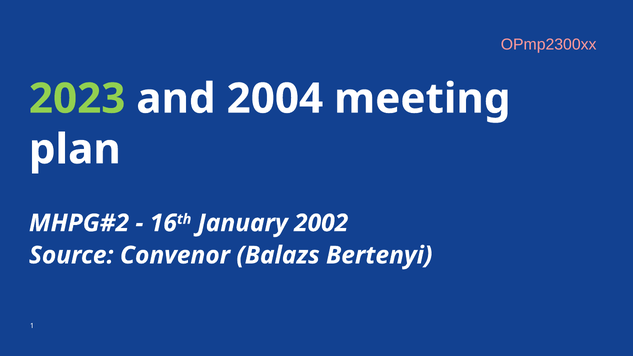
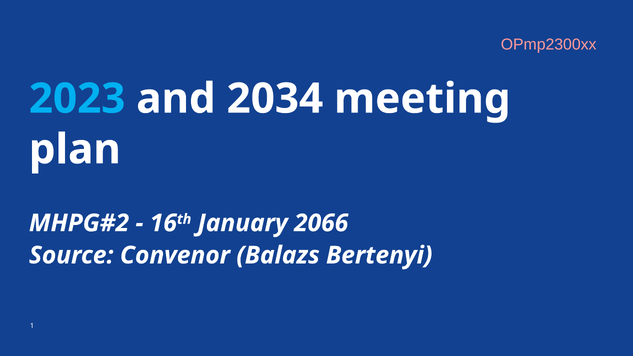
2023 colour: light green -> light blue (77, 99)
2004: 2004 -> 2034 (275, 99)
2002: 2002 -> 2066 (321, 223)
